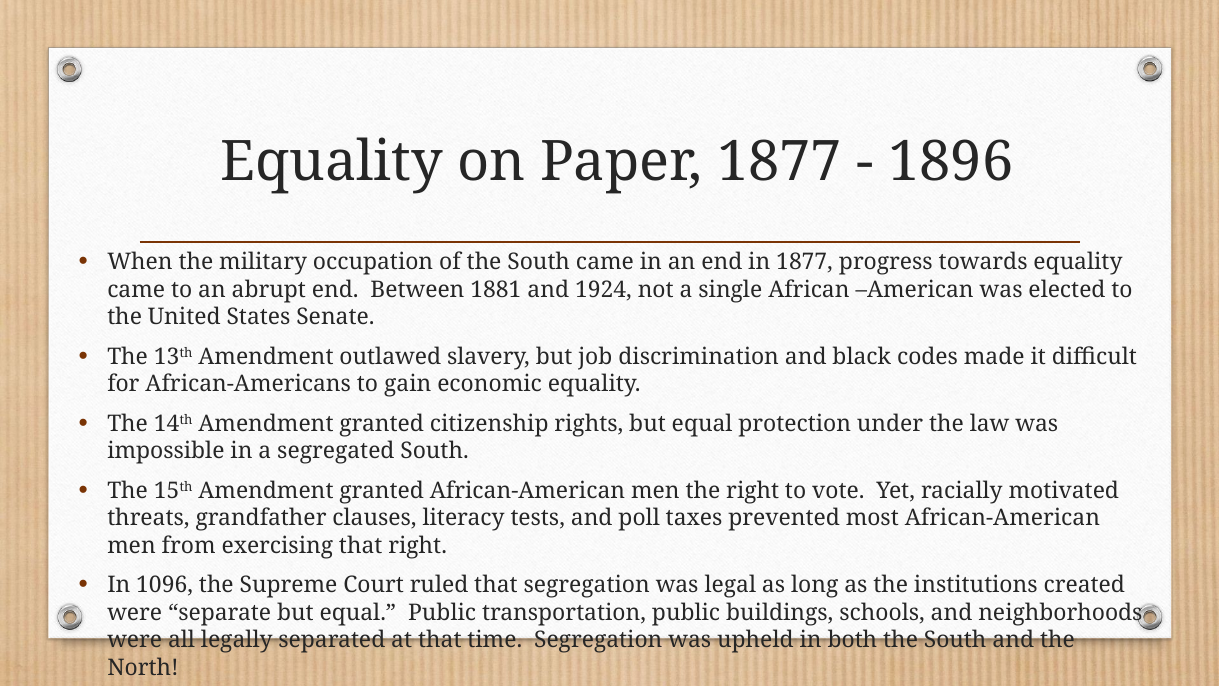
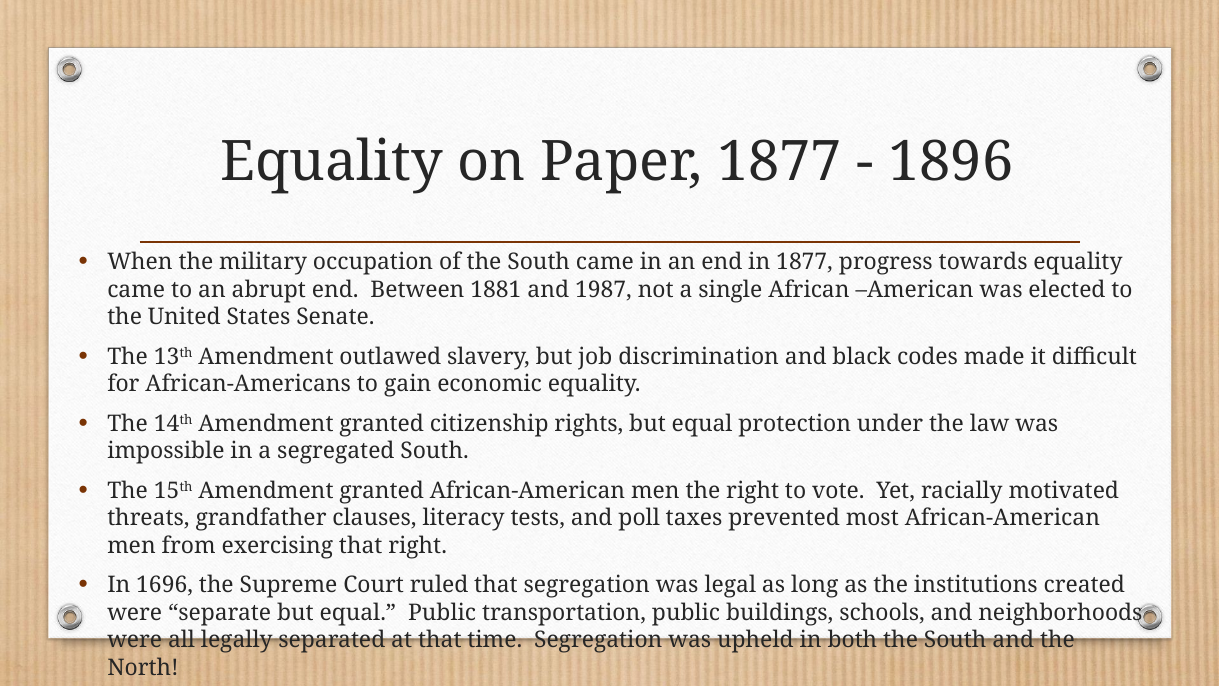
1924: 1924 -> 1987 (603, 289)
1096: 1096 -> 1696 (165, 585)
